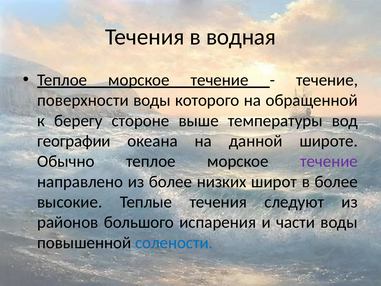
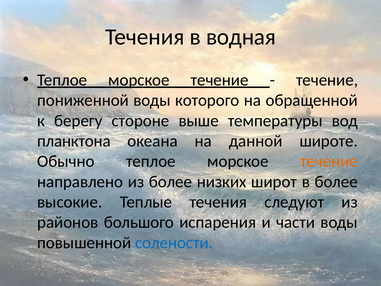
поверхности: поверхности -> пониженной (83, 100)
географии: географии -> планктона (74, 141)
течение colour: purple -> orange (329, 161)
